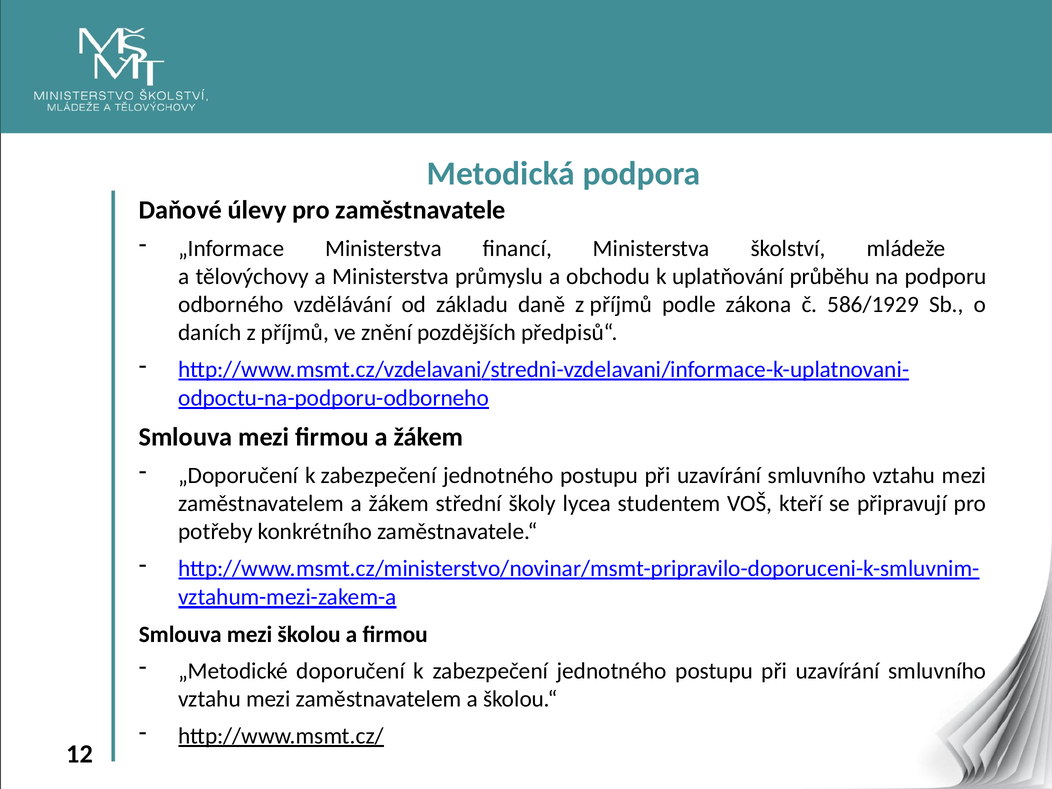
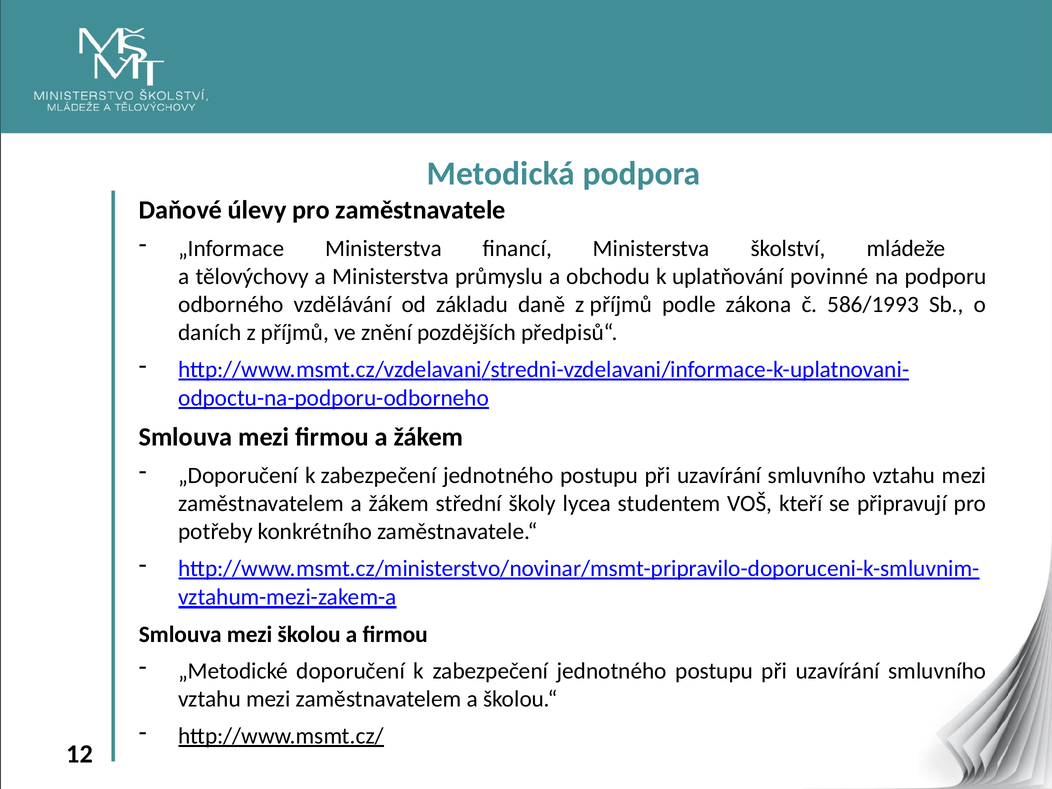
průběhu: průběhu -> povinné (829, 277)
586/1929: 586/1929 -> 586/1993 (873, 305)
